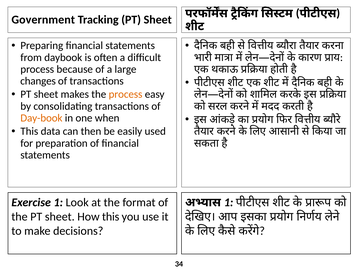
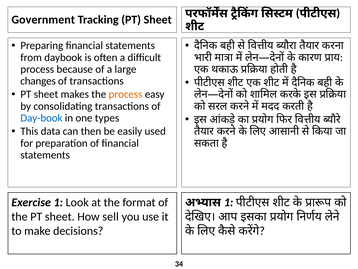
Day-book colour: orange -> blue (41, 118)
when: when -> types (107, 118)
How this: this -> sell (111, 216)
